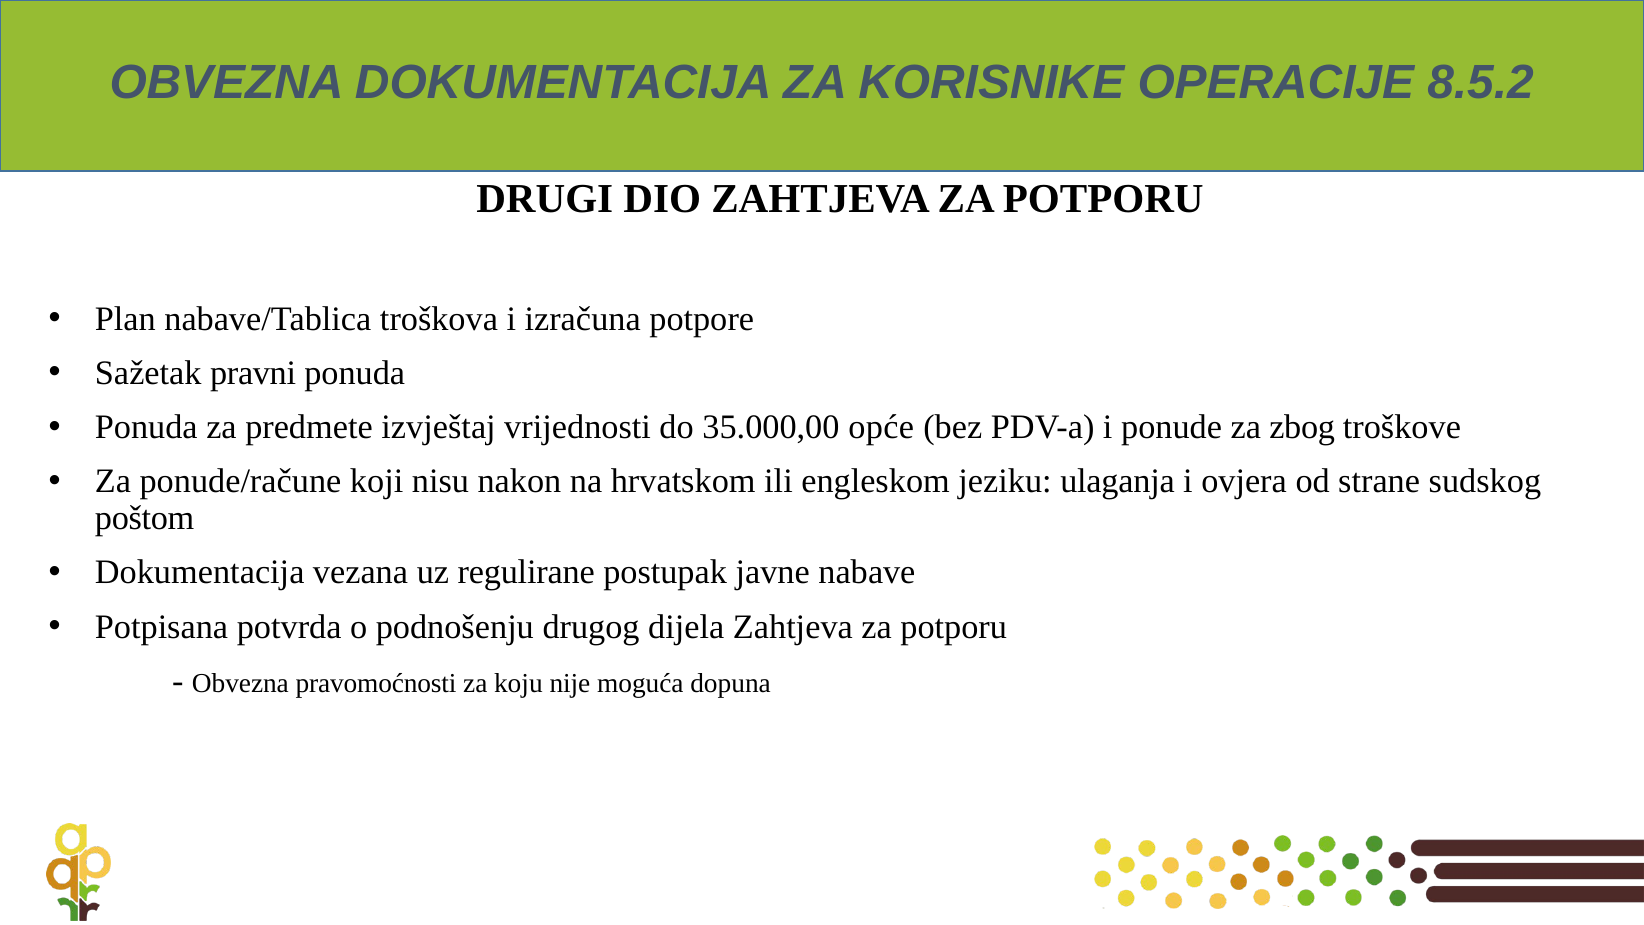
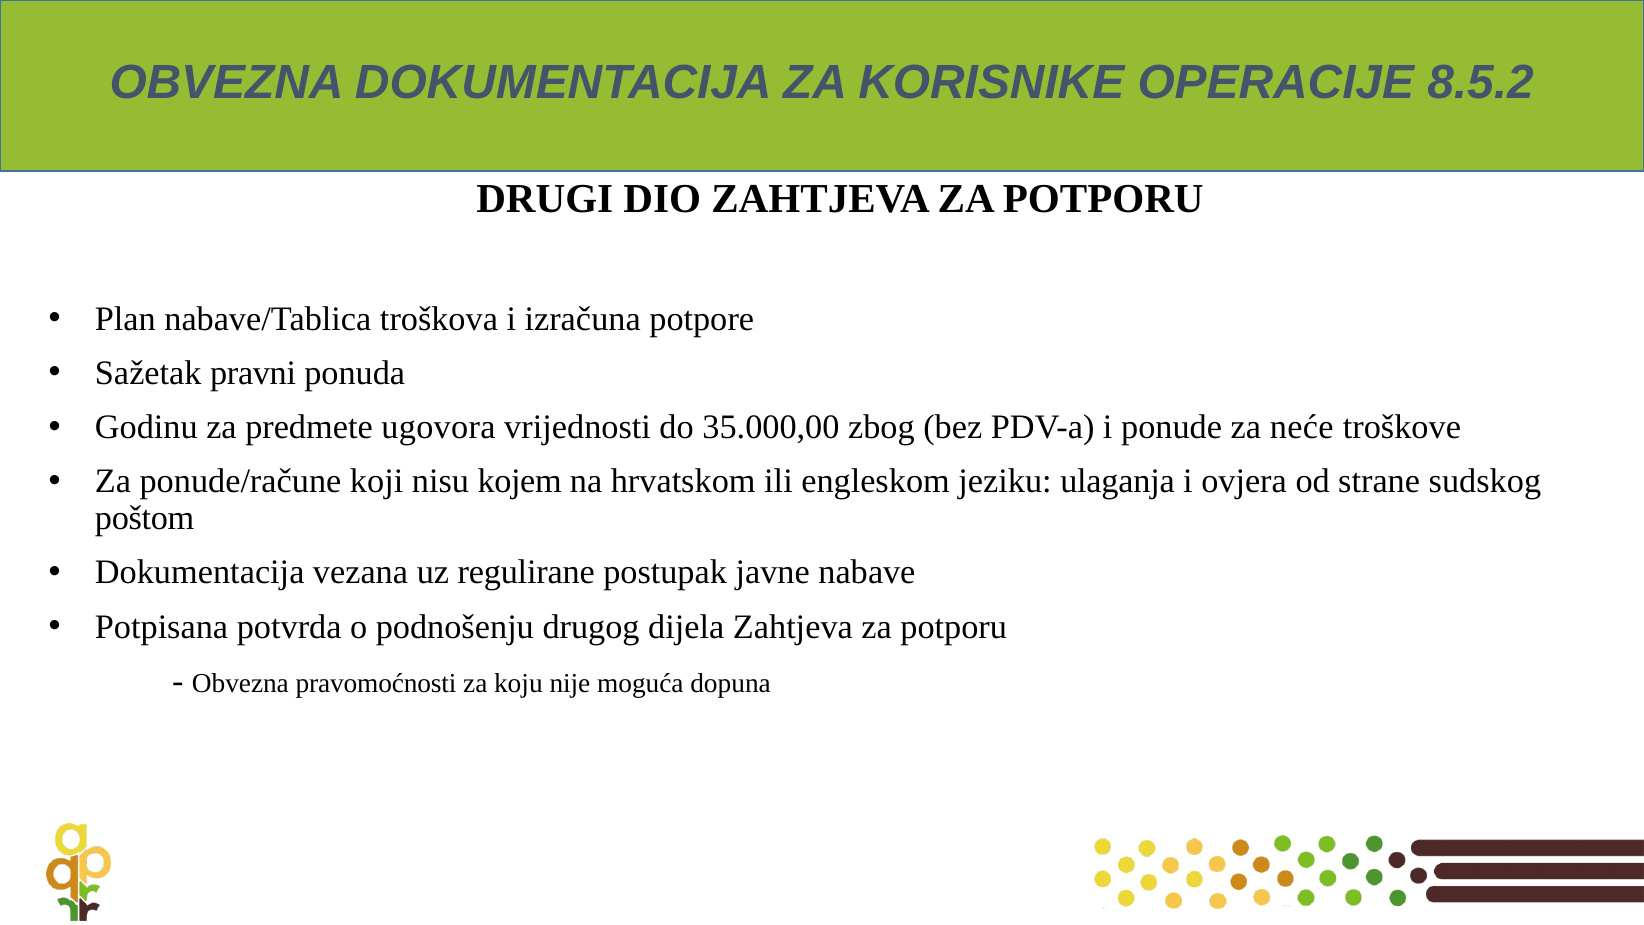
Ponuda: Ponuda -> Godinu (146, 427)
izvještaj: izvještaj -> ugovora (438, 427)
opće: opće -> zbog (881, 427)
zbog: zbog -> neće (1302, 427)
nakon: nakon -> kojem (520, 481)
